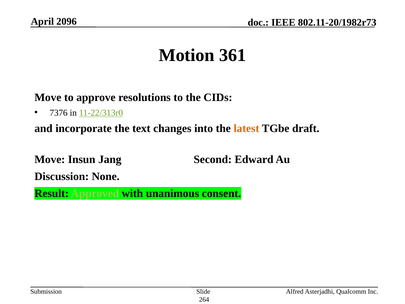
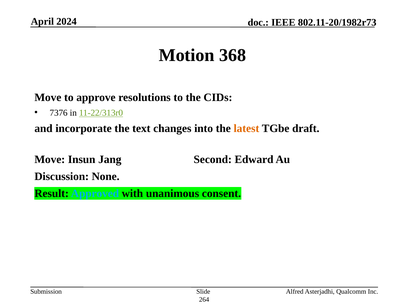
2096: 2096 -> 2024 (67, 21)
361: 361 -> 368 (233, 55)
Approved colour: light green -> light blue (95, 193)
